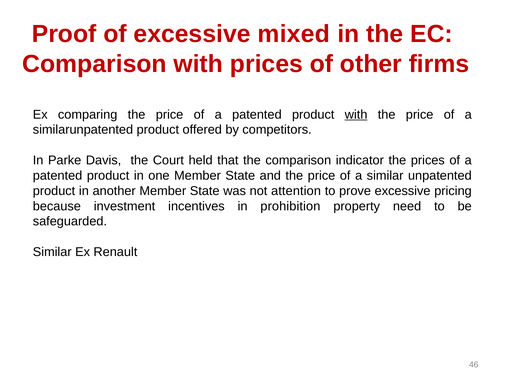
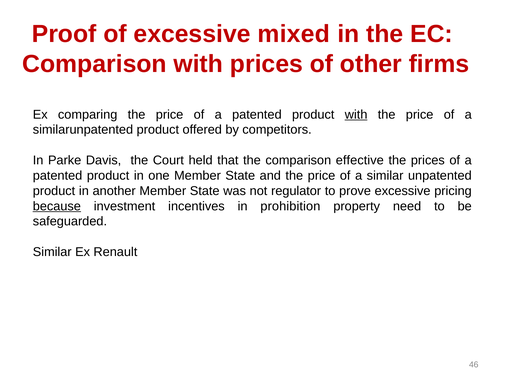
indicator: indicator -> effective (360, 160)
attention: attention -> regulator (296, 191)
because underline: none -> present (57, 206)
